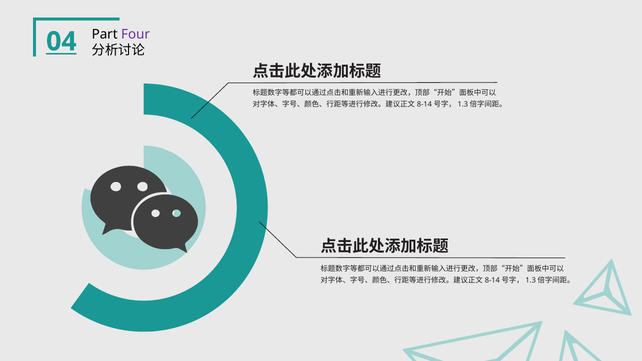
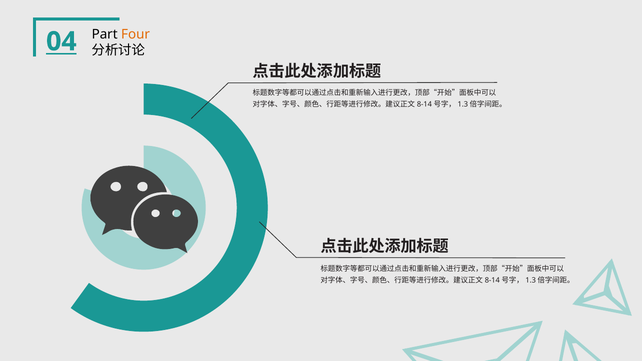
Four colour: purple -> orange (136, 34)
